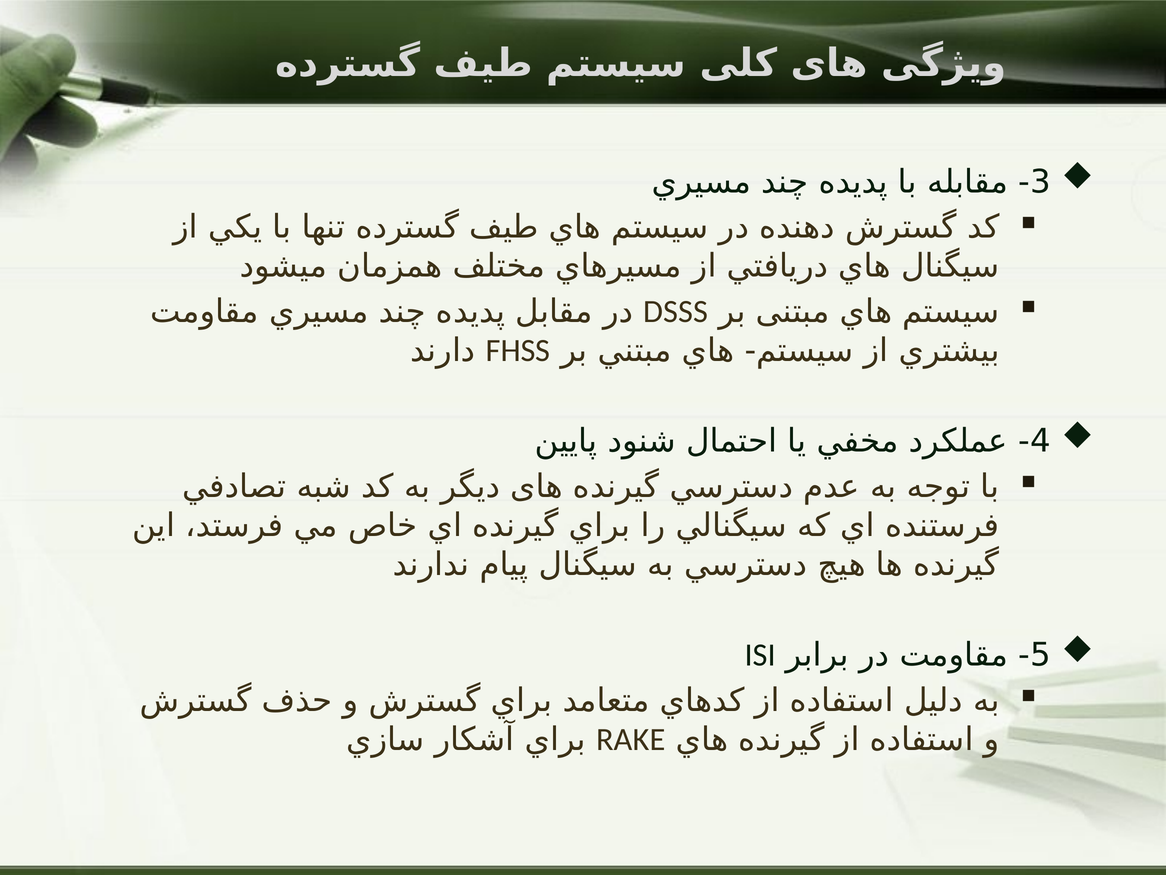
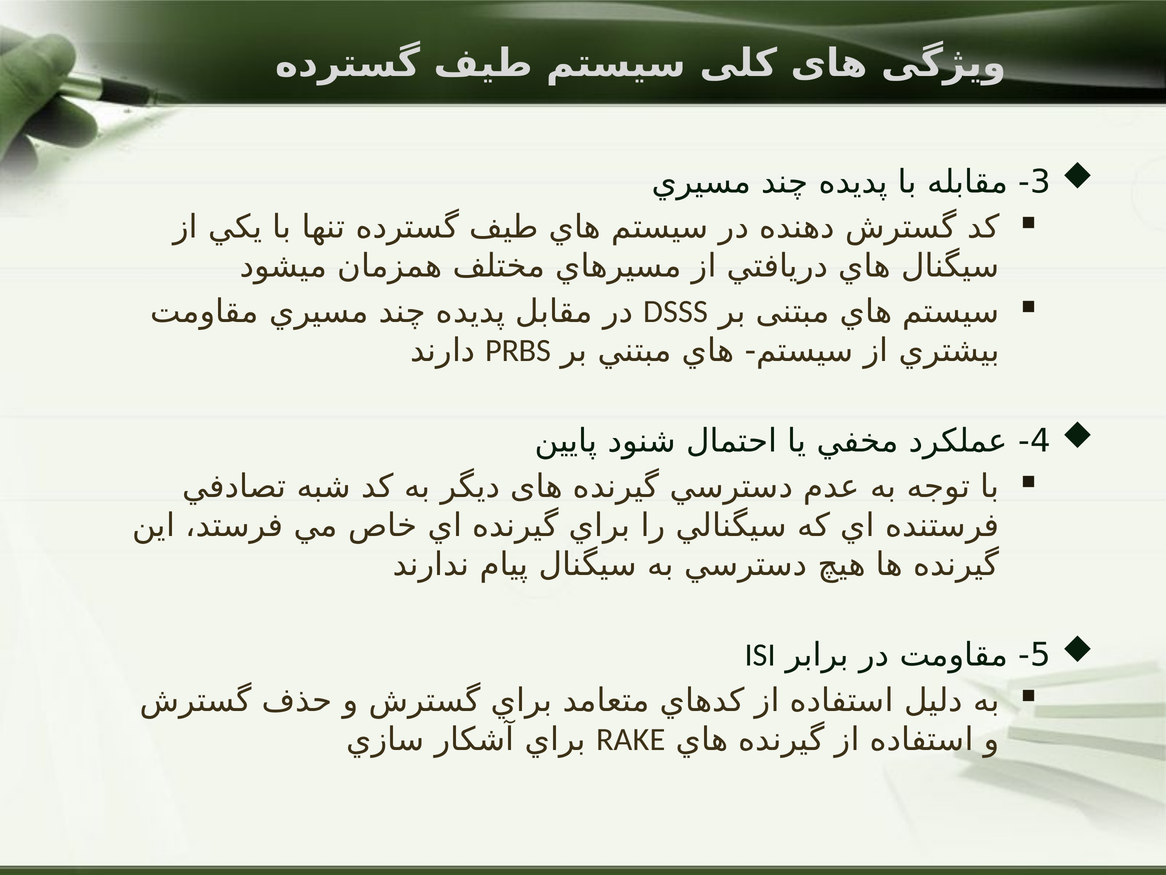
FHSS: FHSS -> PRBS (518, 350)
